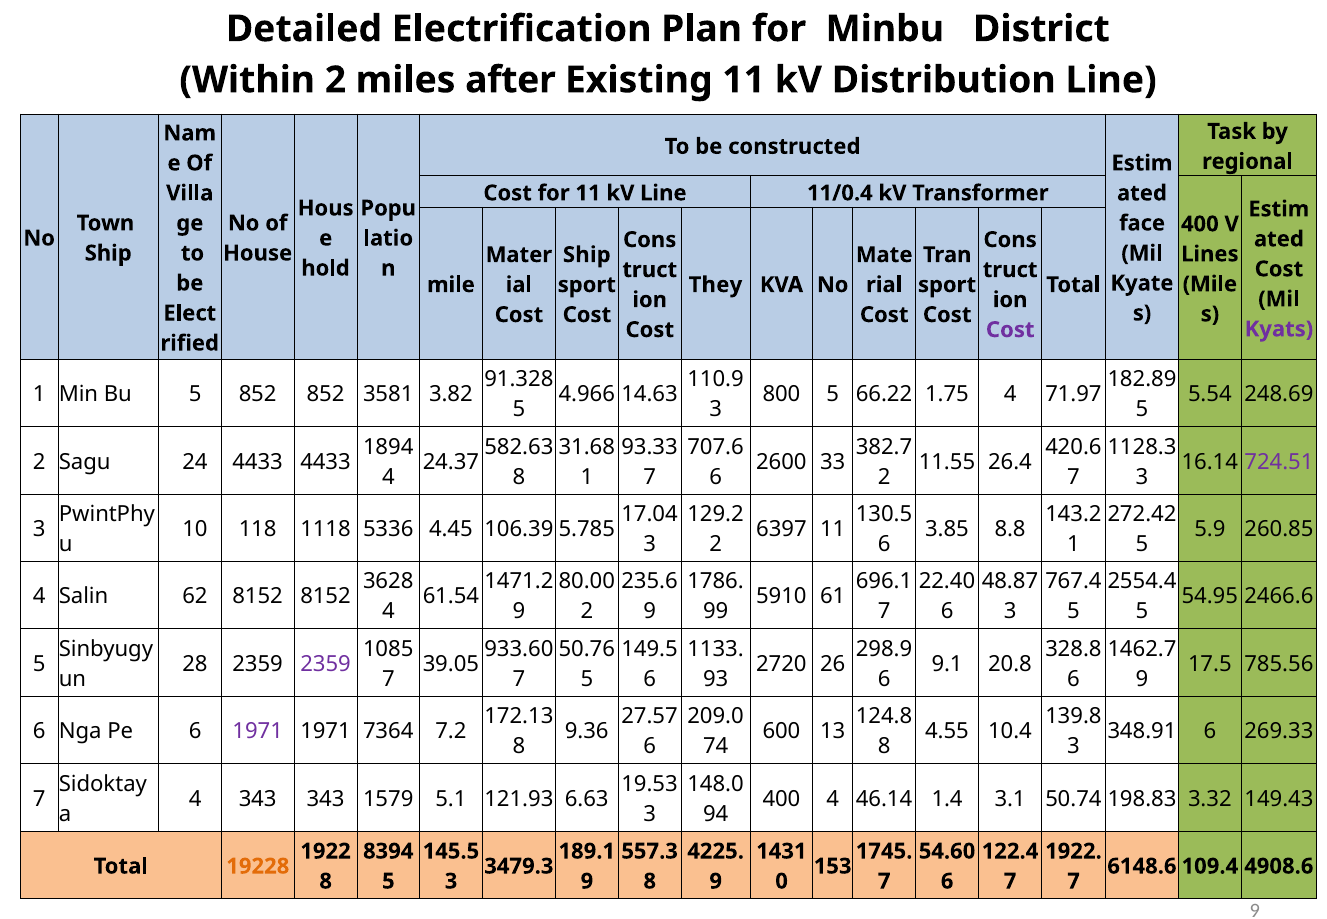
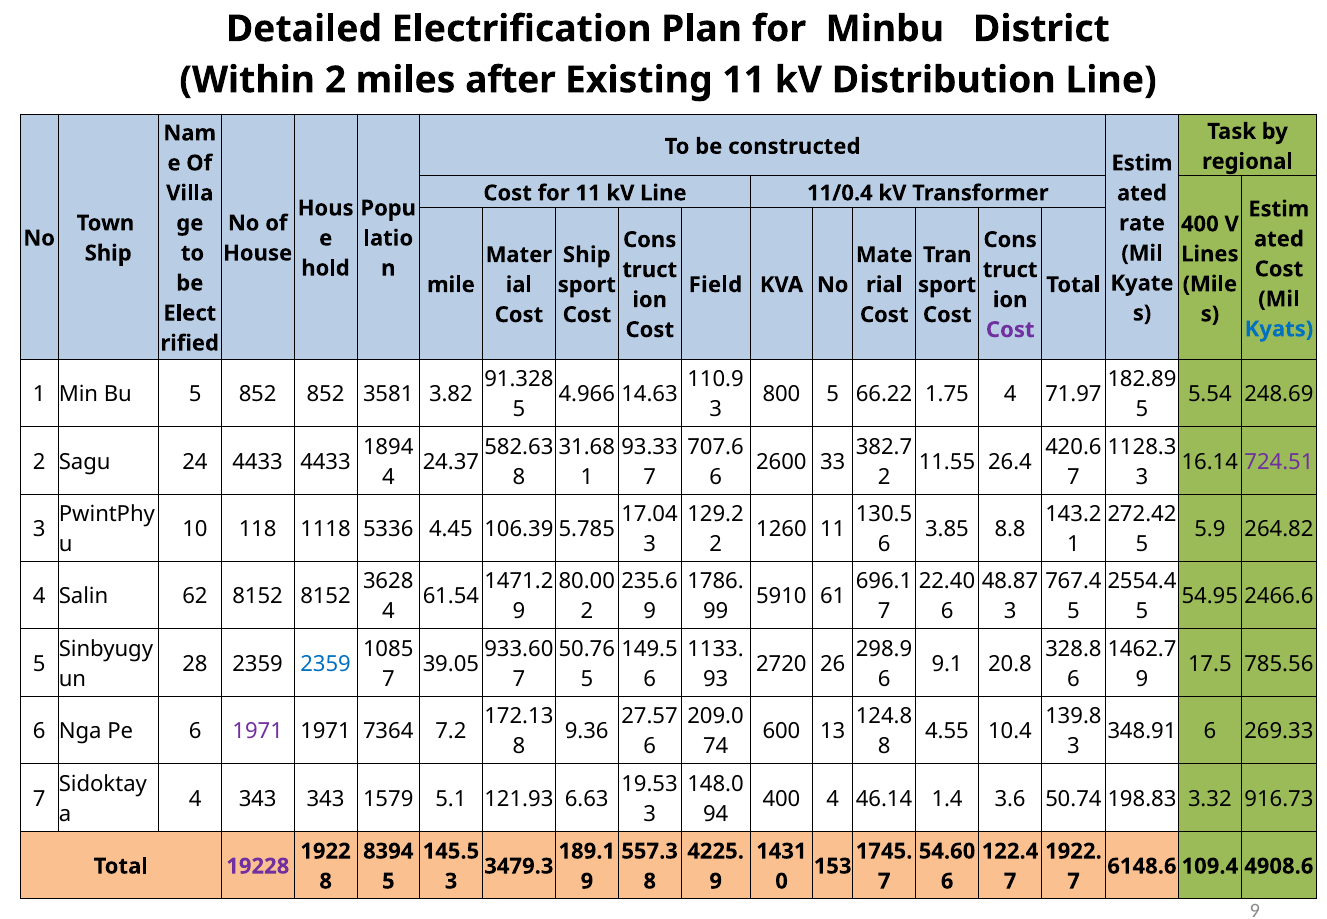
face: face -> rate (1142, 223)
They: They -> Field (715, 285)
Kyats colour: purple -> blue (1279, 329)
6397: 6397 -> 1260 (781, 529)
260.85: 260.85 -> 264.82 (1279, 529)
2359 colour: purple -> blue (326, 664)
3.1: 3.1 -> 3.6 (1010, 799)
149.43: 149.43 -> 916.73 (1279, 799)
19228 colour: orange -> purple (258, 866)
